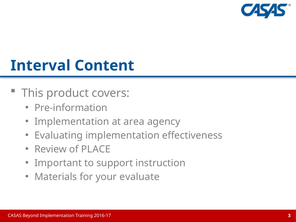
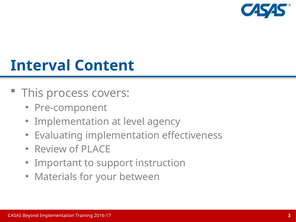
product: product -> process (68, 93)
Pre-information: Pre-information -> Pre-component (71, 108)
area: area -> level (134, 122)
evaluate: evaluate -> between (140, 177)
